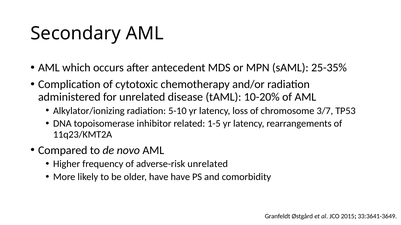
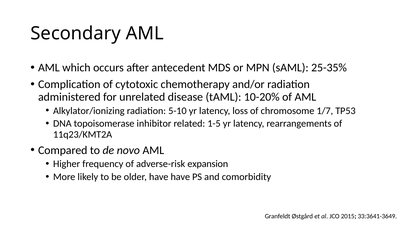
3/7: 3/7 -> 1/7 (325, 111)
adverse-risk unrelated: unrelated -> expansion (208, 164)
